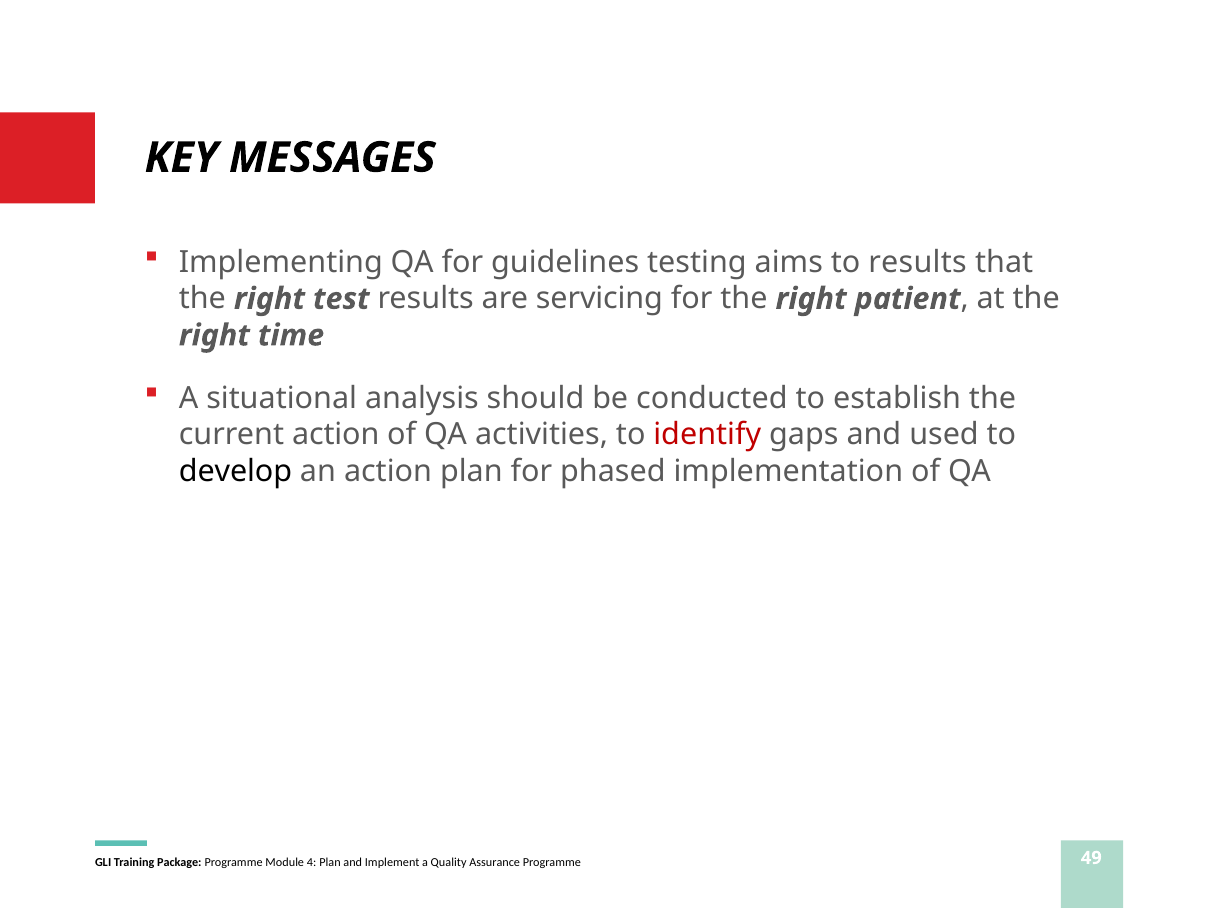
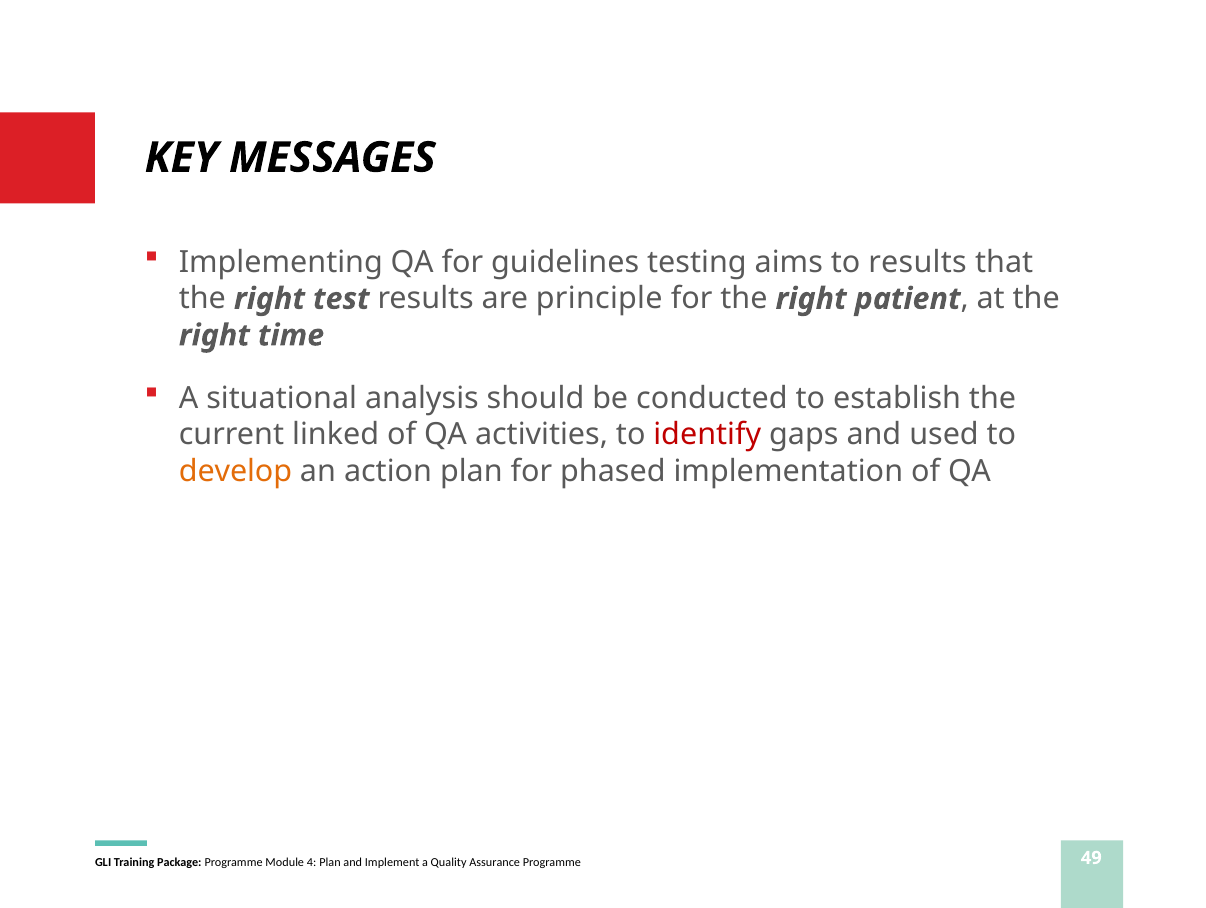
servicing: servicing -> principle (599, 299)
current action: action -> linked (336, 434)
develop colour: black -> orange (235, 471)
